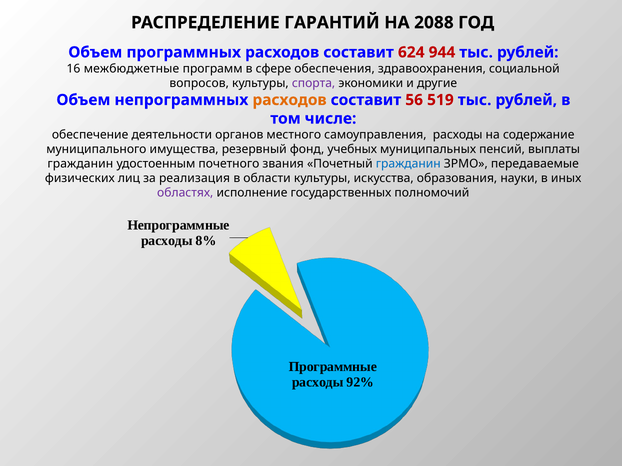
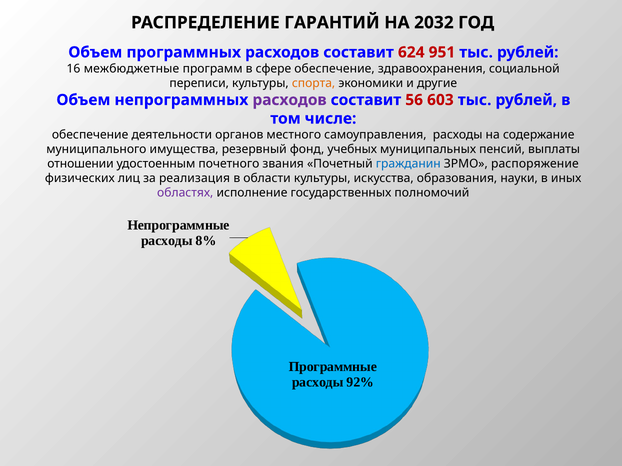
2088: 2088 -> 2032 (434, 23)
944: 944 -> 951 (442, 52)
сфере обеспечения: обеспечения -> обеспечение (335, 69)
вопросов: вопросов -> переписи (199, 83)
спорта colour: purple -> orange (314, 83)
расходов colour: orange -> purple (290, 100)
519: 519 -> 603 (440, 100)
гражданин: гражданин -> отношении (80, 164)
передаваемые: передаваемые -> распоряжение (535, 164)
